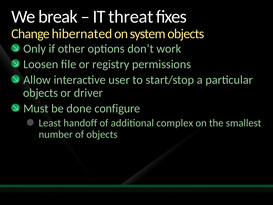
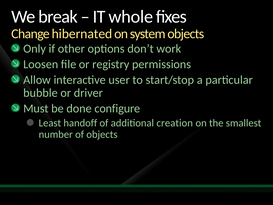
threat: threat -> whole (131, 17)
objects: objects -> bubble (40, 93)
complex: complex -> creation (175, 123)
